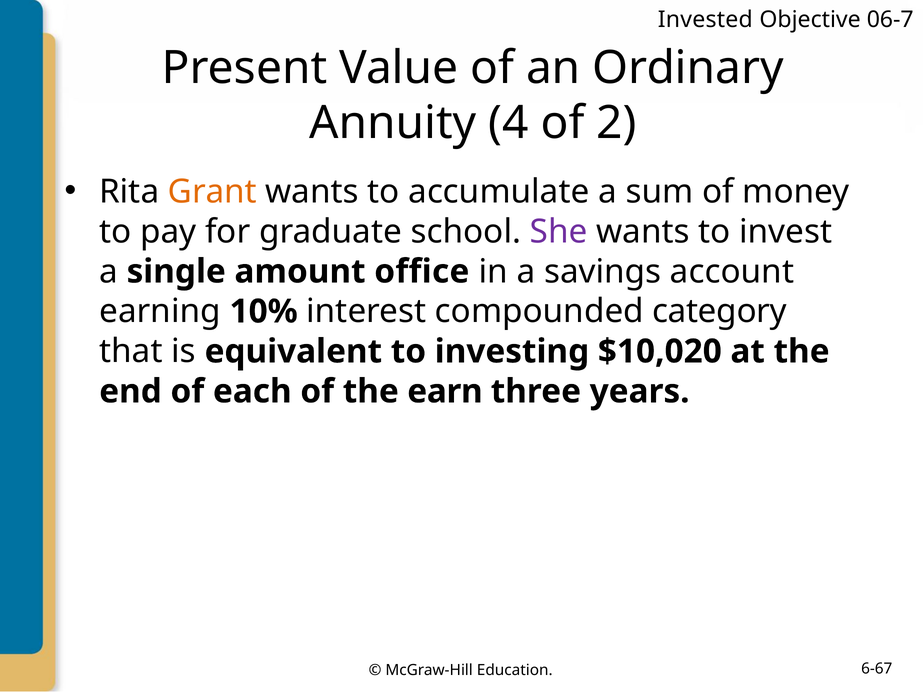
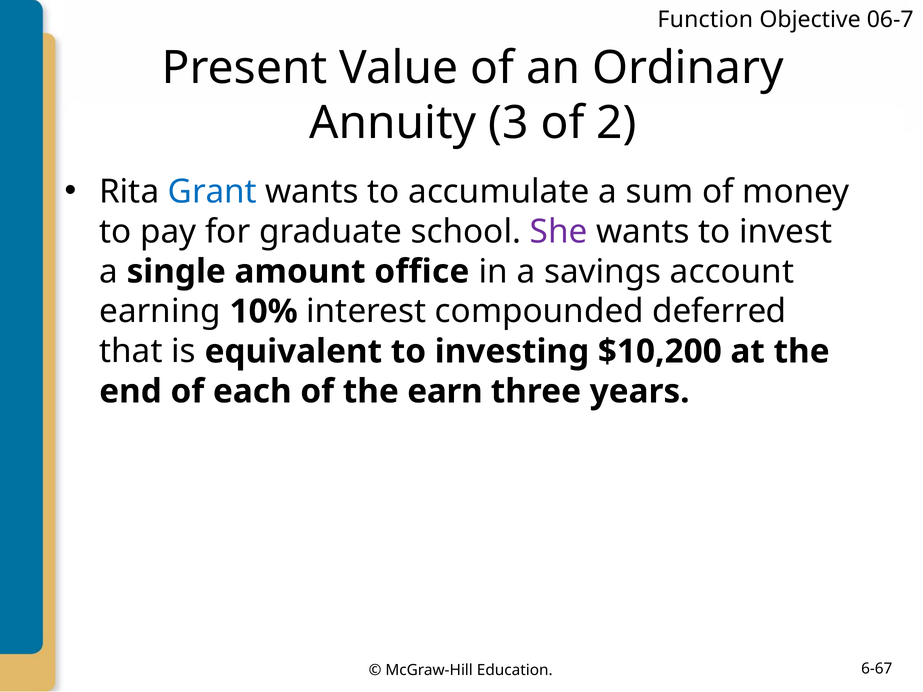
Invested: Invested -> Function (705, 20)
4: 4 -> 3 (509, 123)
Grant colour: orange -> blue (212, 192)
category: category -> deferred (719, 312)
$10,020: $10,020 -> $10,200 (660, 352)
